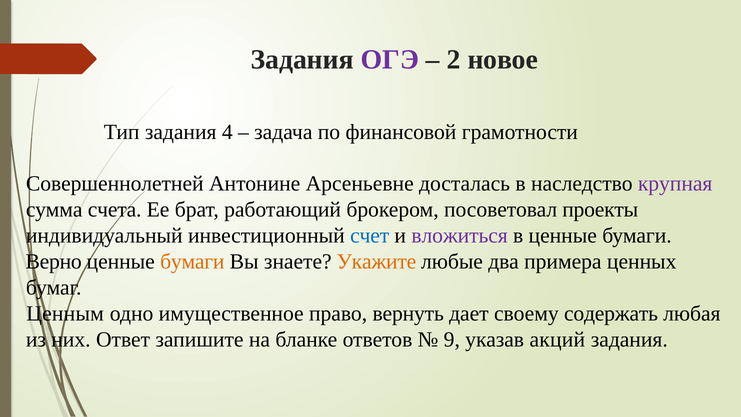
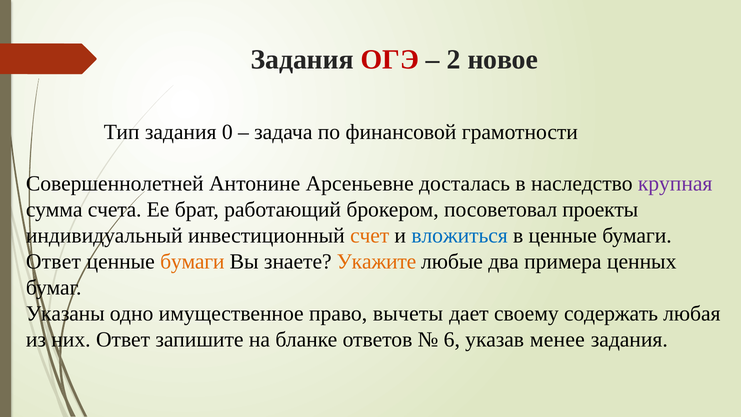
ОГЭ colour: purple -> red (390, 59)
4: 4 -> 0 (227, 132)
счет colour: blue -> orange (370, 236)
вложиться colour: purple -> blue (460, 236)
Верно: Верно -> Ответ (53, 262)
Ценным: Ценным -> Указаны (65, 313)
вернуть: вернуть -> вычеты (408, 313)
9: 9 -> 6 (452, 339)
акций: акций -> менее (557, 339)
